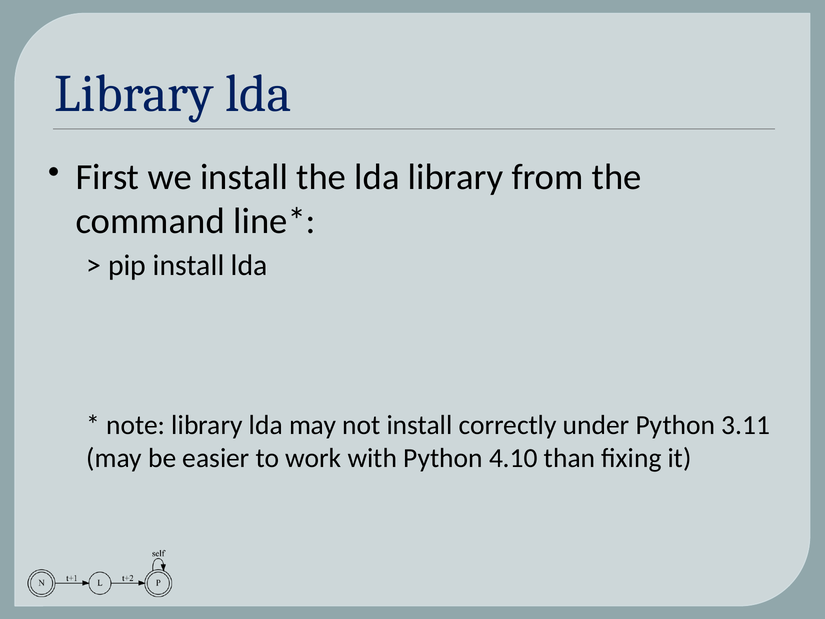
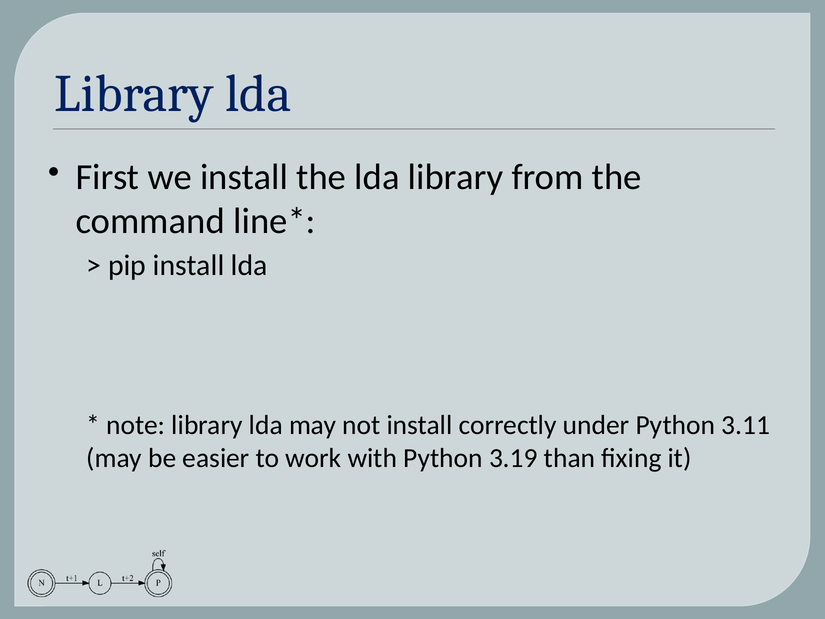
4.10: 4.10 -> 3.19 (513, 458)
